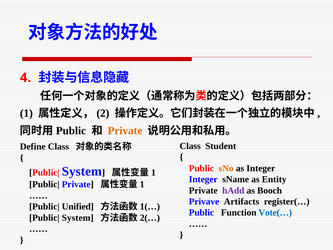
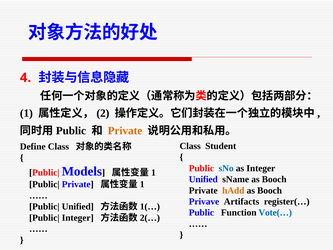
sNo colour: orange -> blue (226, 168)
System: System -> Models (82, 171)
Integer: Integer -> Unified (203, 179)
sName as Entity: Entity -> Booch (274, 179)
hAdd colour: purple -> orange (233, 190)
System: System -> Integer (78, 218)
